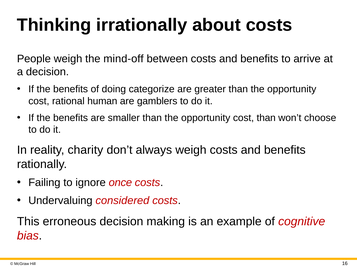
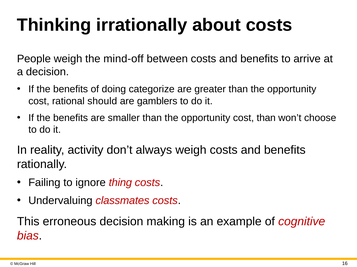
human: human -> should (102, 101)
charity: charity -> activity (86, 150)
once: once -> thing (120, 183)
considered: considered -> classmates (122, 201)
